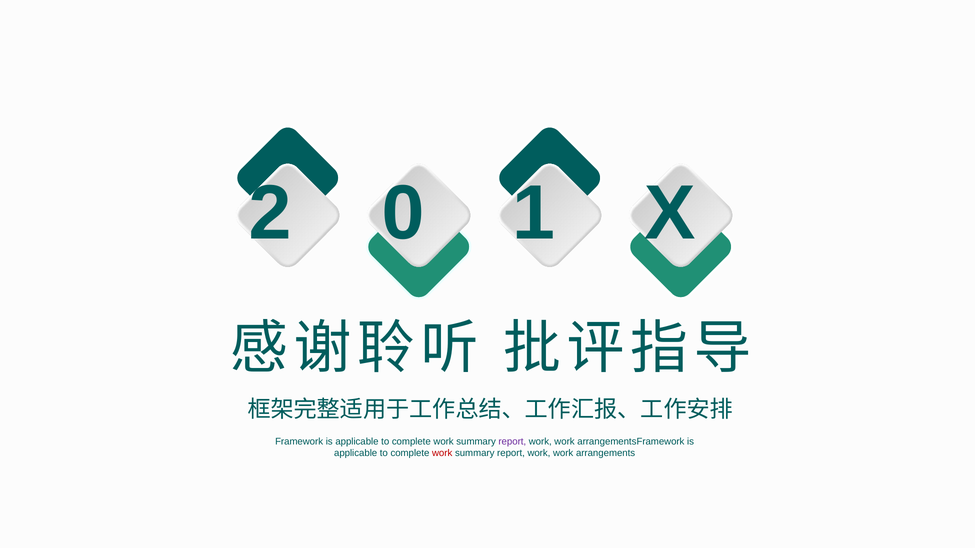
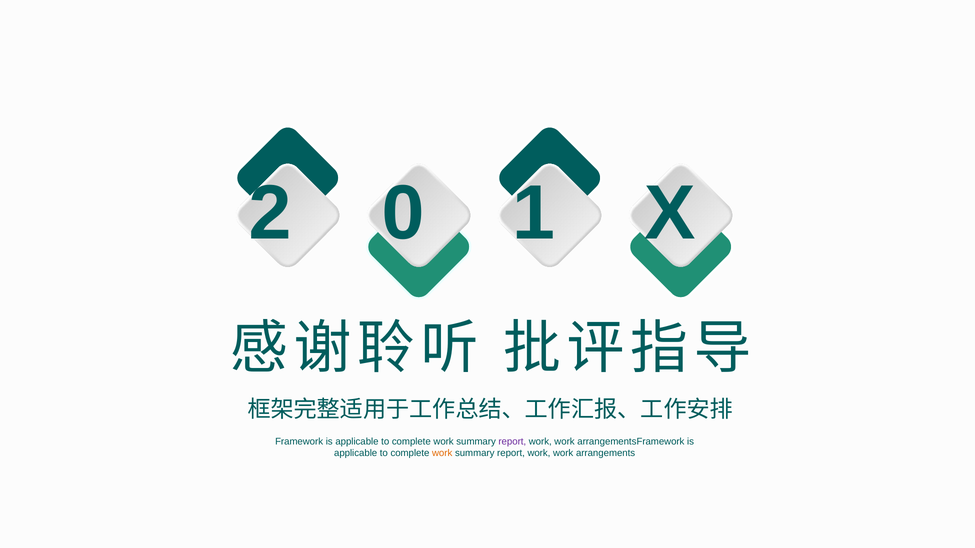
work colour: red -> orange (442, 453)
